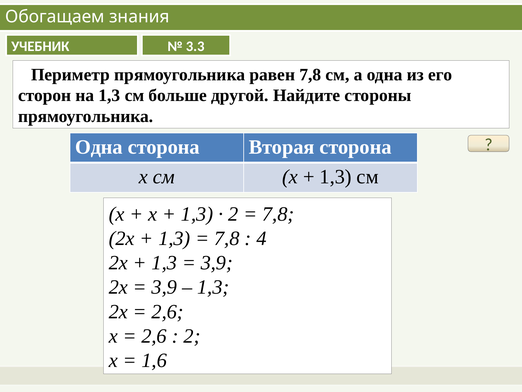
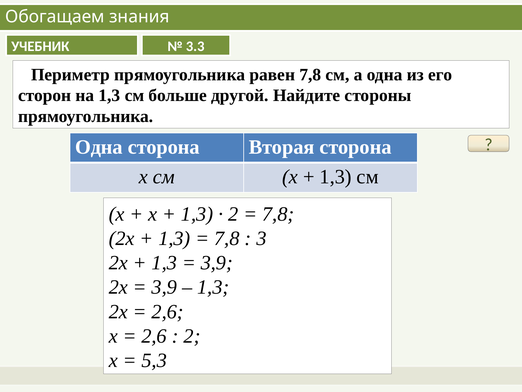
4: 4 -> 3 (261, 238)
1,6: 1,6 -> 5,3 (154, 360)
